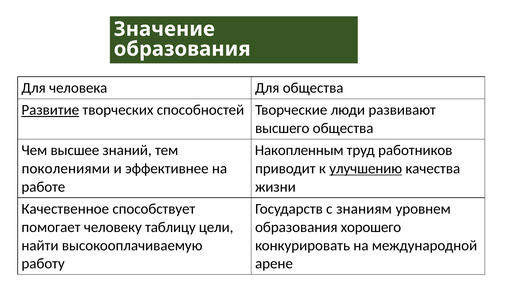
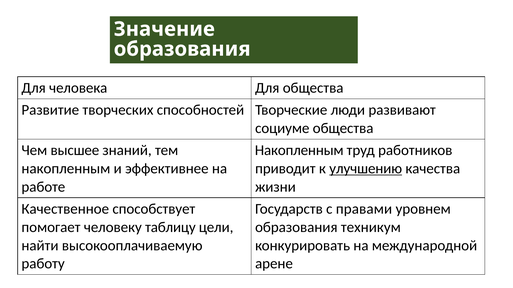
Развитие underline: present -> none (50, 110)
высшего: высшего -> социуме (282, 128)
поколениями: поколениями -> накопленным (66, 169)
знаниям: знаниям -> правами (364, 209)
хорошего: хорошего -> техникум (371, 228)
